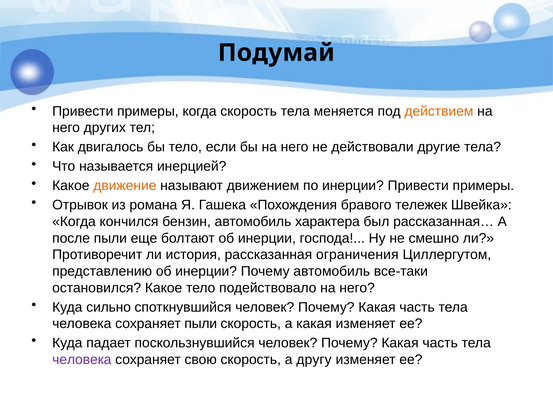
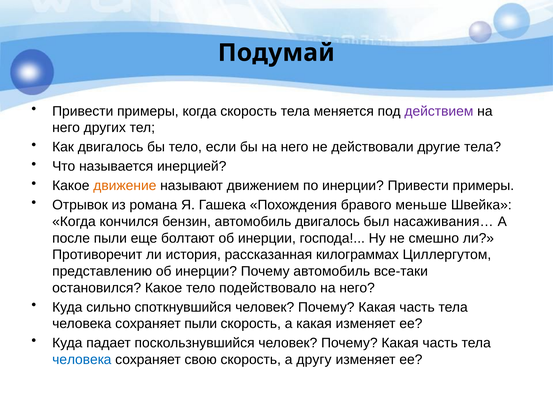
действием colour: orange -> purple (439, 111)
тележек: тележек -> меньше (421, 205)
автомобиль характера: характера -> двигалось (327, 222)
рассказанная…: рассказанная… -> насаживания… (443, 222)
ограничения: ограничения -> килограммах (357, 255)
человека colour: purple -> blue (82, 360)
